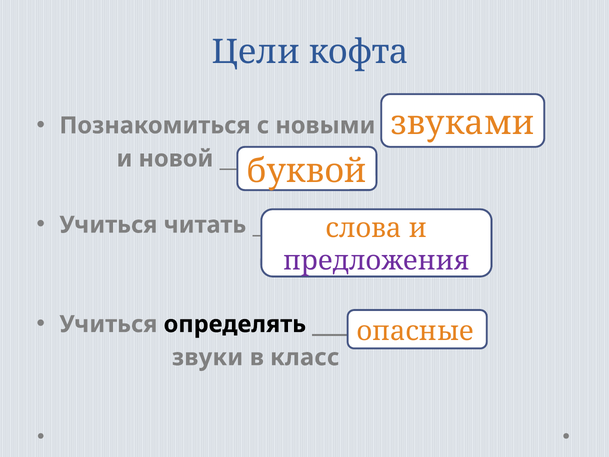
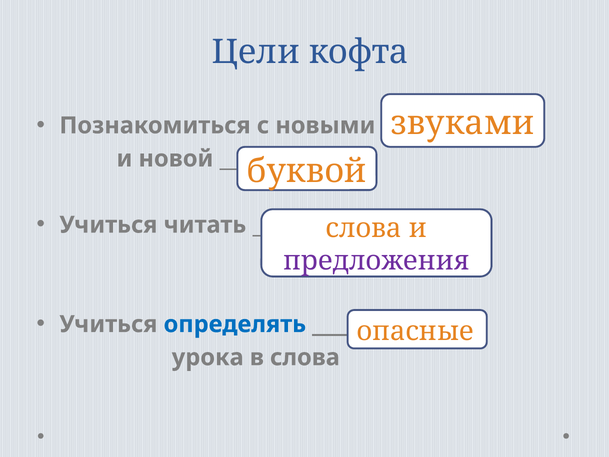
определять colour: black -> blue (235, 324)
звуки: звуки -> урока (208, 357)
в класс: класс -> слова (305, 357)
